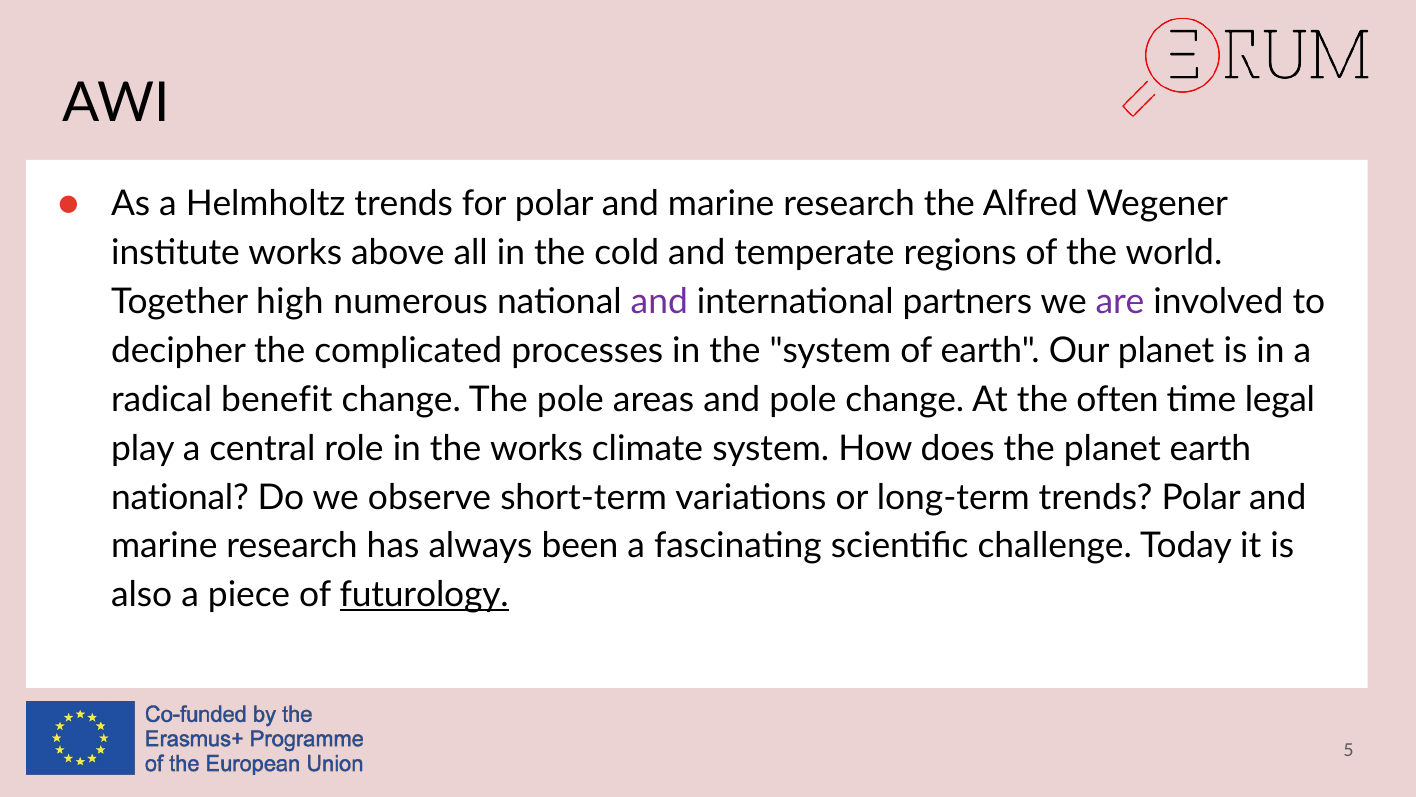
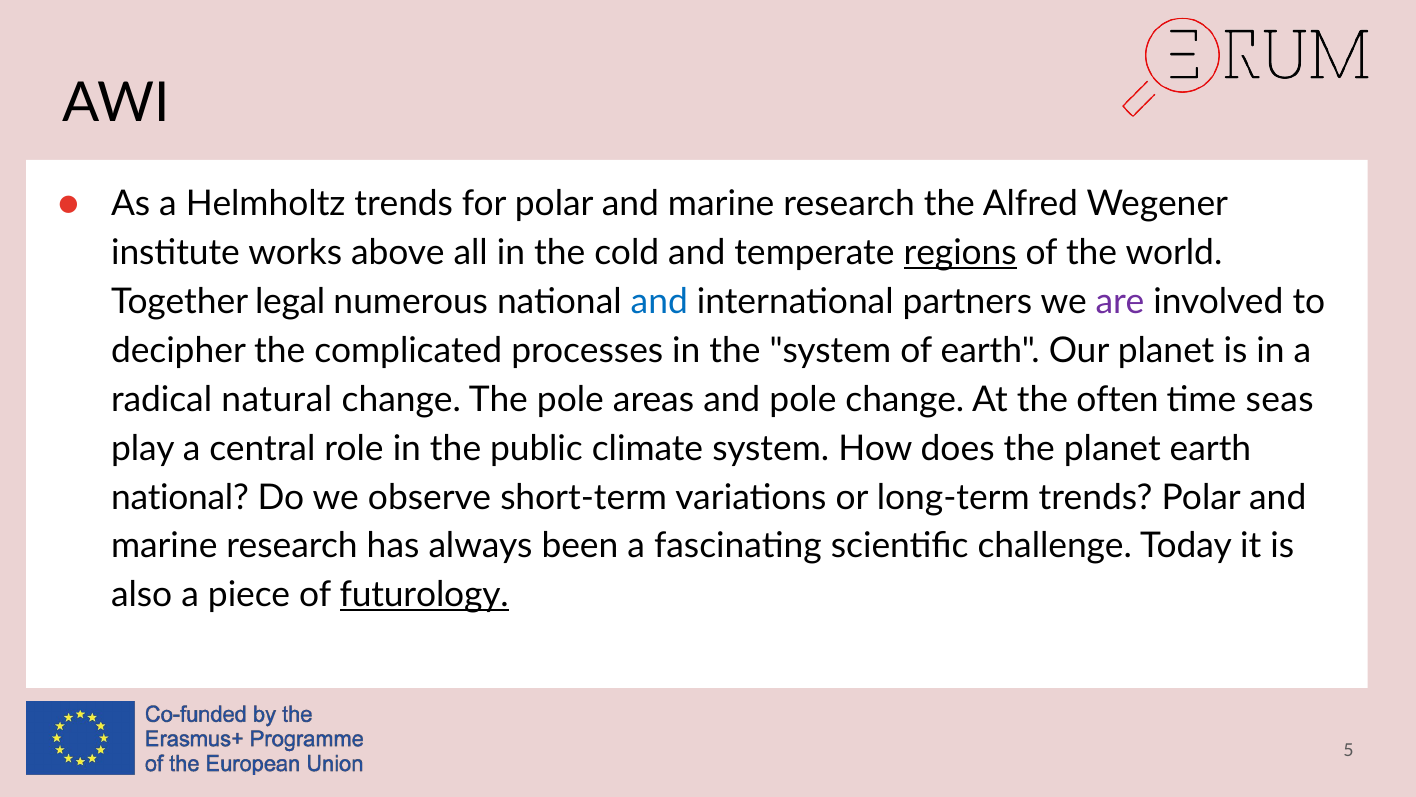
regions underline: none -> present (960, 253)
high: high -> legal (290, 302)
and colour: purple -> blue (659, 302)
benefit: benefit -> natural (277, 399)
legal: legal -> seas (1280, 399)
the works: works -> public (536, 448)
